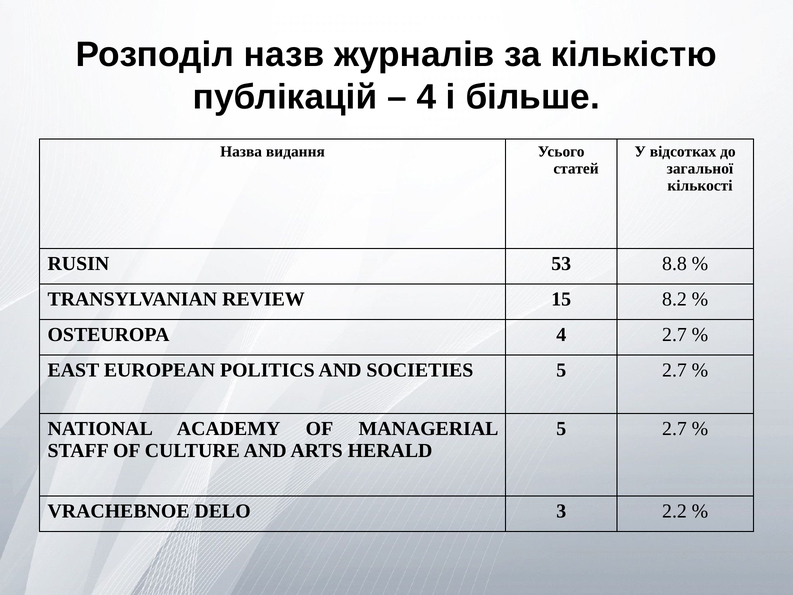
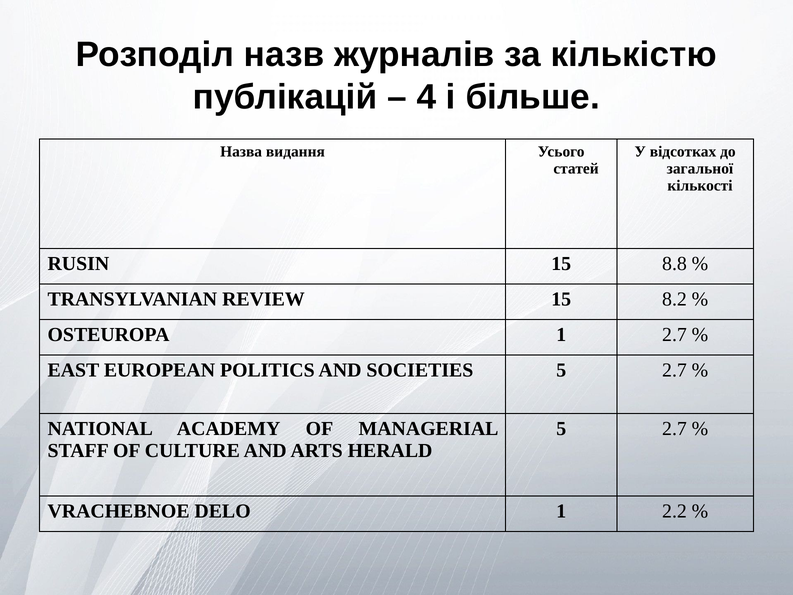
RUSIN 53: 53 -> 15 (561, 264)
OSTEUROPA 4: 4 -> 1 (561, 335)
DELO 3: 3 -> 1 (561, 511)
